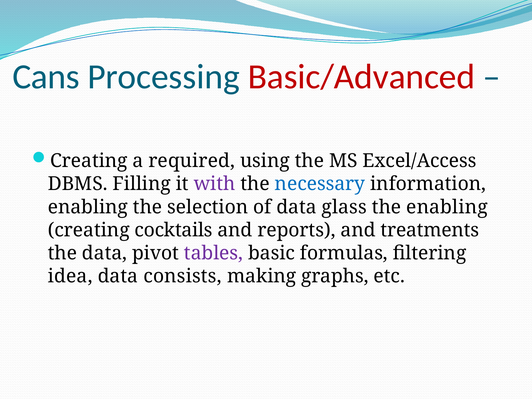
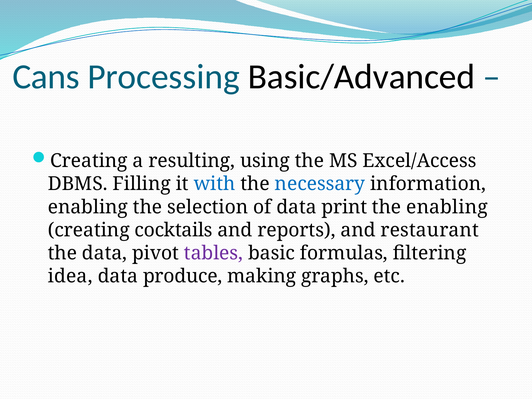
Basic/Advanced colour: red -> black (361, 77)
required: required -> resulting (192, 161)
with colour: purple -> blue (215, 184)
glass: glass -> print (344, 207)
treatments: treatments -> restaurant (430, 230)
consists: consists -> produce (183, 276)
